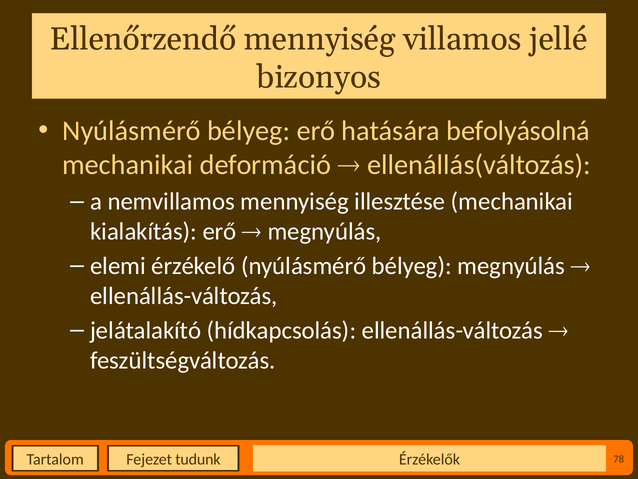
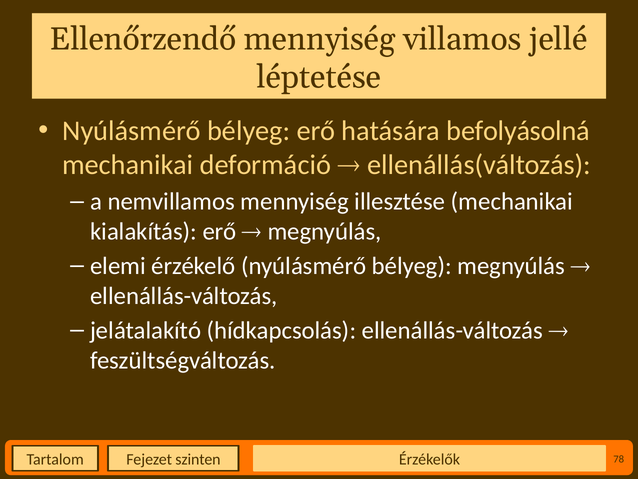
bizonyos: bizonyos -> léptetése (319, 77)
tudunk: tudunk -> szinten (198, 459)
